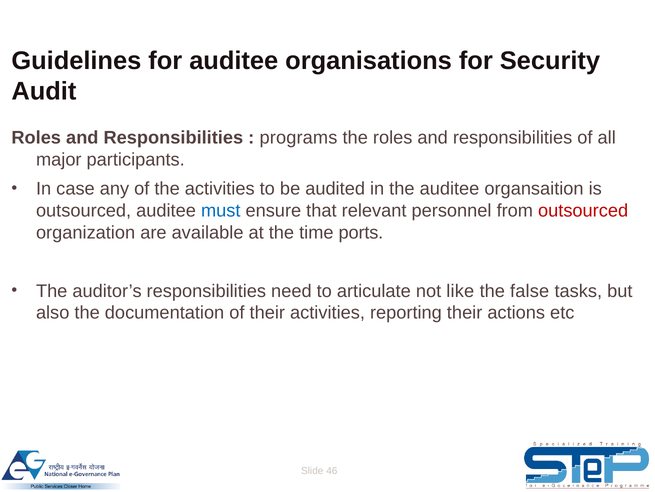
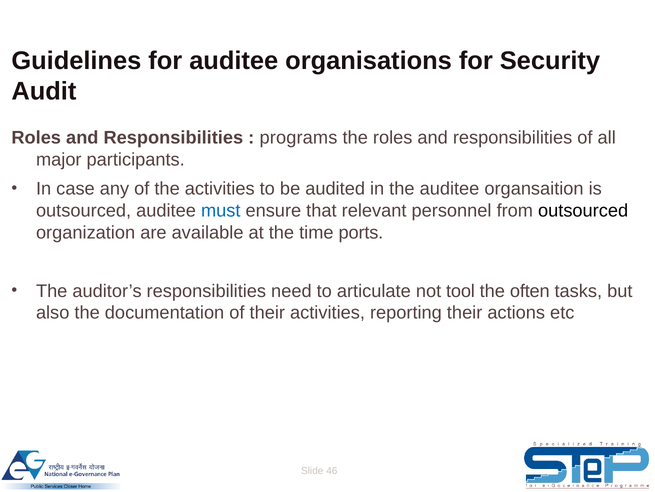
outsourced colour: red -> black (583, 211)
like: like -> tool (460, 291)
false: false -> often (530, 291)
